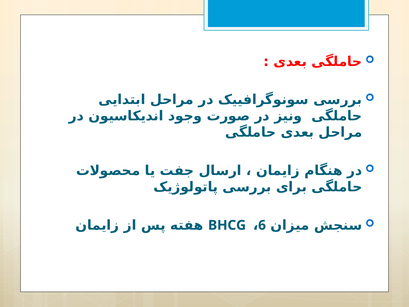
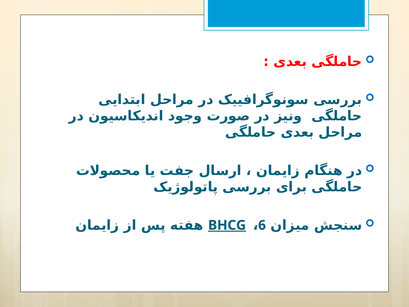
BHCG underline: none -> present (227, 225)
